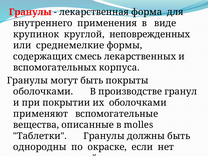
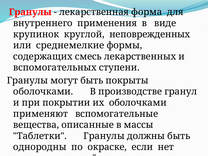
корпуса: корпуса -> ступени (119, 68)
molles: molles -> массы (139, 125)
